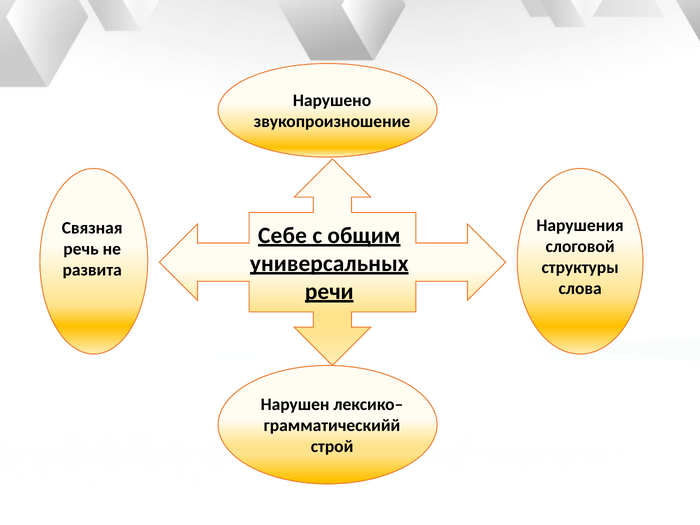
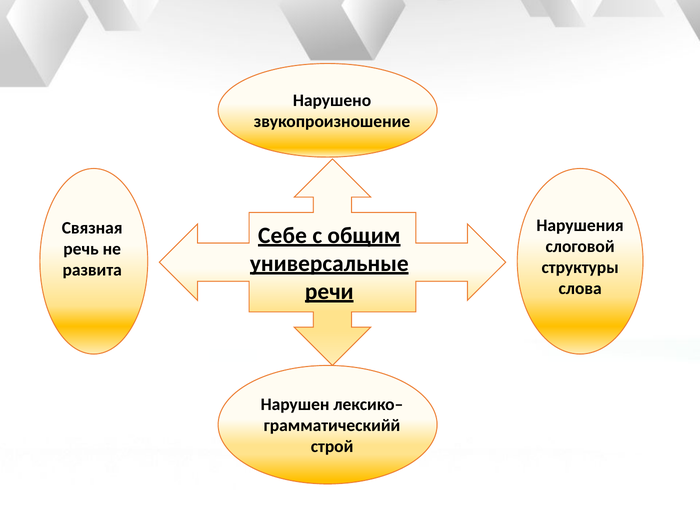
универсальных: универсальных -> универсальные (329, 263)
